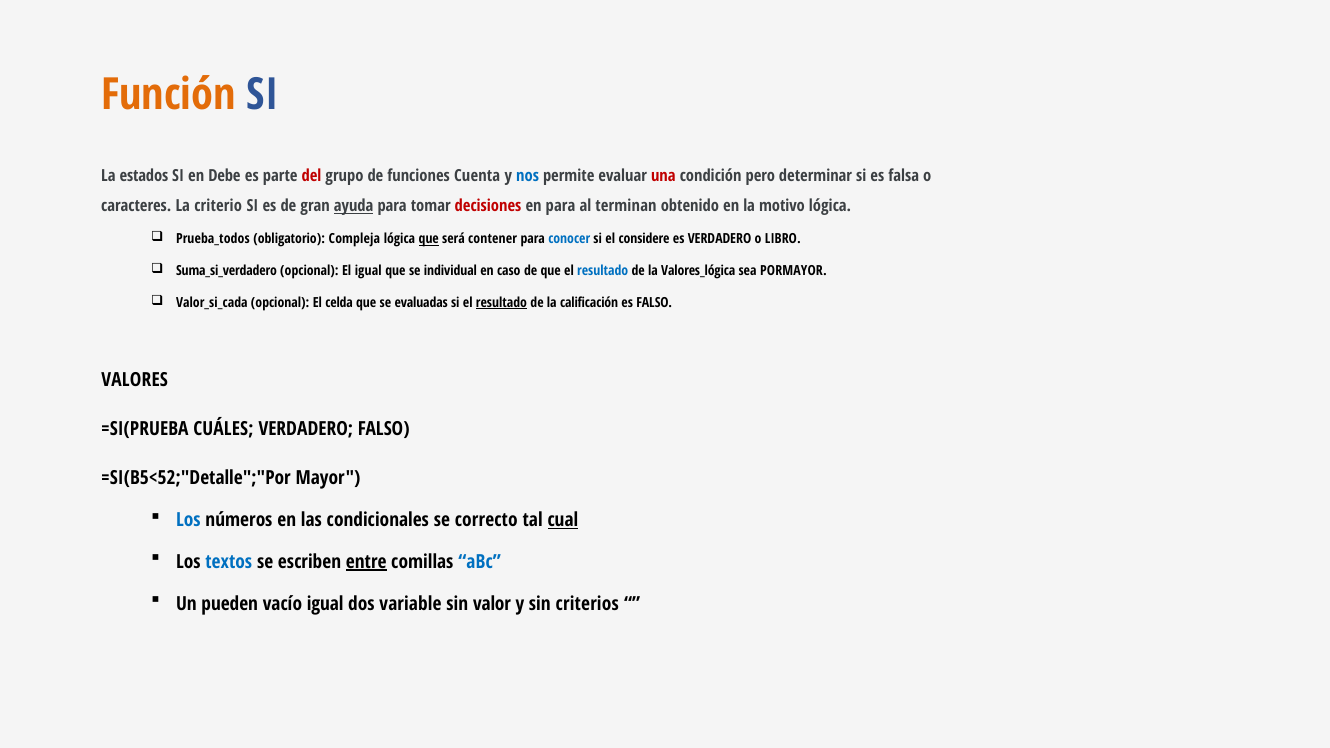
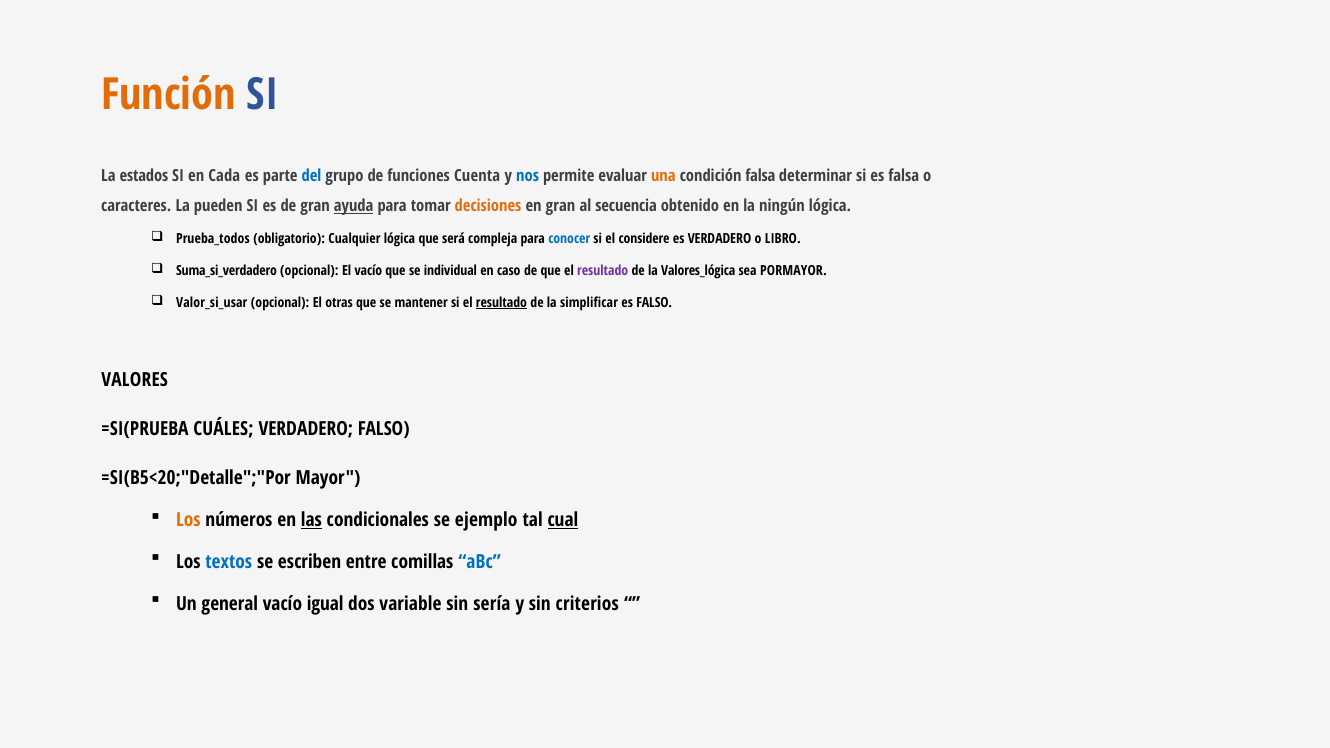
Debe: Debe -> Cada (224, 176)
del colour: red -> blue (311, 176)
una colour: red -> orange (663, 176)
condición pero: pero -> falsa (760, 176)
criterio: criterio -> pueden (218, 206)
decisiones colour: red -> orange (488, 206)
en para: para -> gran (561, 206)
terminan: terminan -> secuencia (626, 206)
motivo: motivo -> ningún (782, 206)
Compleja: Compleja -> Cualquier (354, 239)
que underline: present -> none (429, 239)
contener: contener -> compleja (493, 239)
El igual: igual -> vacío (368, 271)
resultado colour: blue -> purple (603, 271)
Valor_si_cada: Valor_si_cada -> Valor_si_usar (212, 303)
celda: celda -> otras (339, 303)
evaluadas: evaluadas -> mantener (421, 303)
calificación: calificación -> simplificar (589, 303)
=SI(B5<52;"Detalle";"Por: =SI(B5<52;"Detalle";"Por -> =SI(B5<20;"Detalle";"Por (196, 478)
Los colour: blue -> orange (188, 520)
las underline: none -> present (311, 520)
correcto: correcto -> ejemplo (486, 520)
entre underline: present -> none (366, 562)
pueden: pueden -> general (230, 604)
valor: valor -> sería (492, 604)
